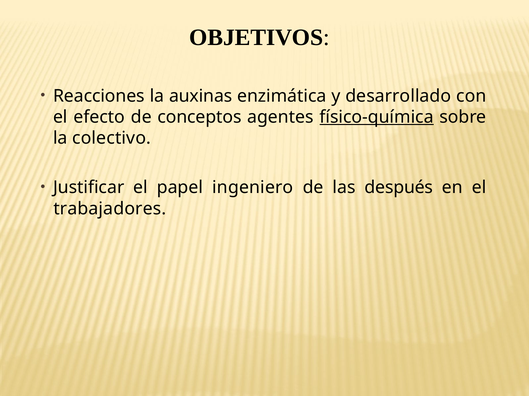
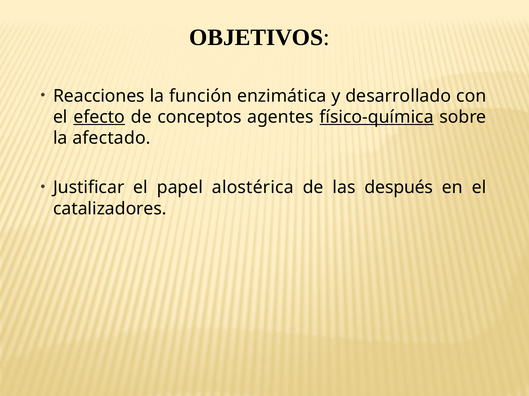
auxinas: auxinas -> función (201, 96)
efecto underline: none -> present (99, 117)
colectivo: colectivo -> afectado (111, 138)
ingeniero: ingeniero -> alostérica (253, 188)
trabajadores: trabajadores -> catalizadores (110, 209)
